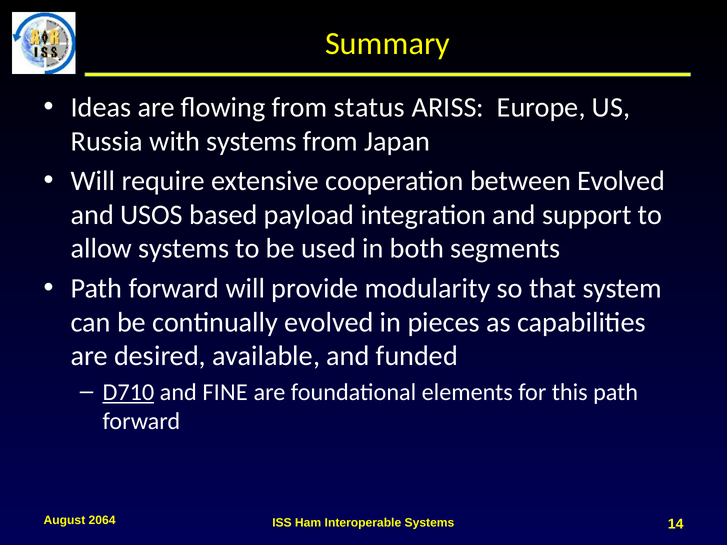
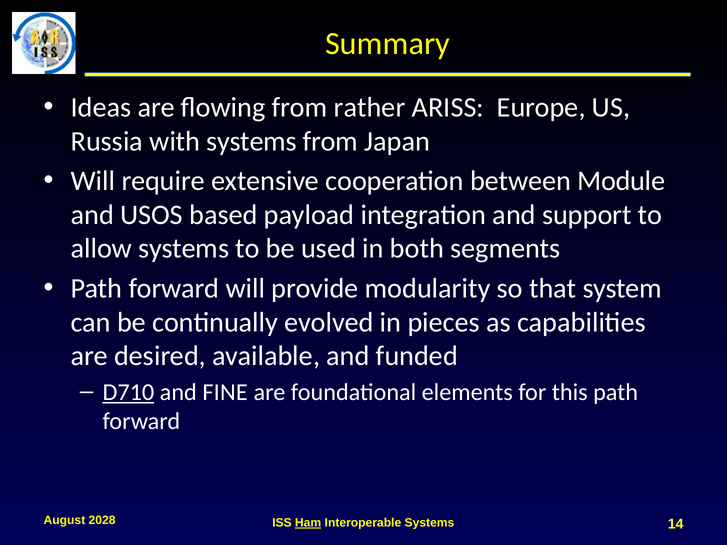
status: status -> rather (370, 107)
between Evolved: Evolved -> Module (621, 181)
2064: 2064 -> 2028 (102, 521)
Ham underline: none -> present (308, 523)
